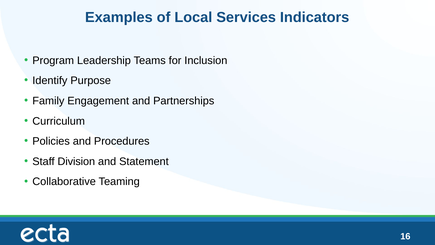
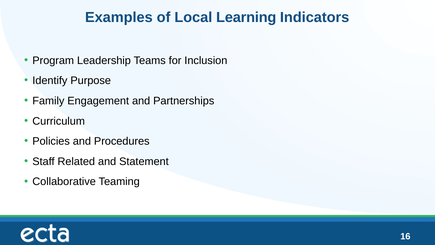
Services: Services -> Learning (246, 17)
Division: Division -> Related (76, 161)
